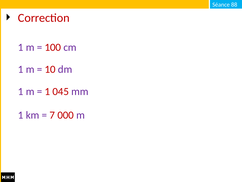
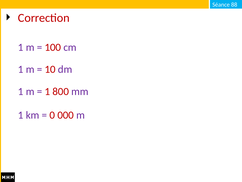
045: 045 -> 800 (61, 91)
7: 7 -> 0 (52, 115)
